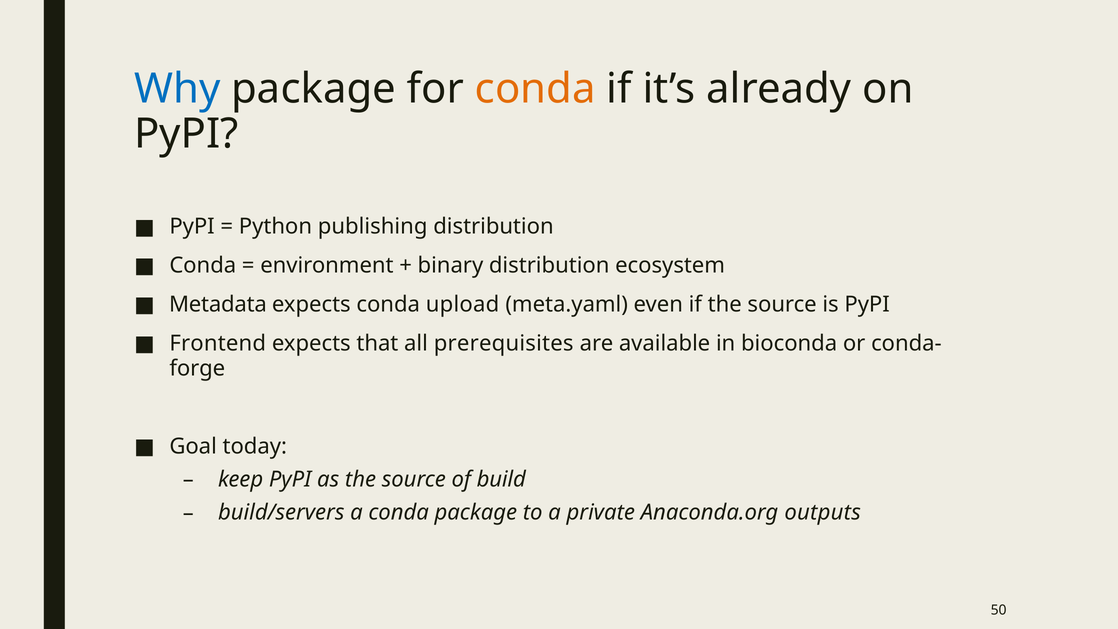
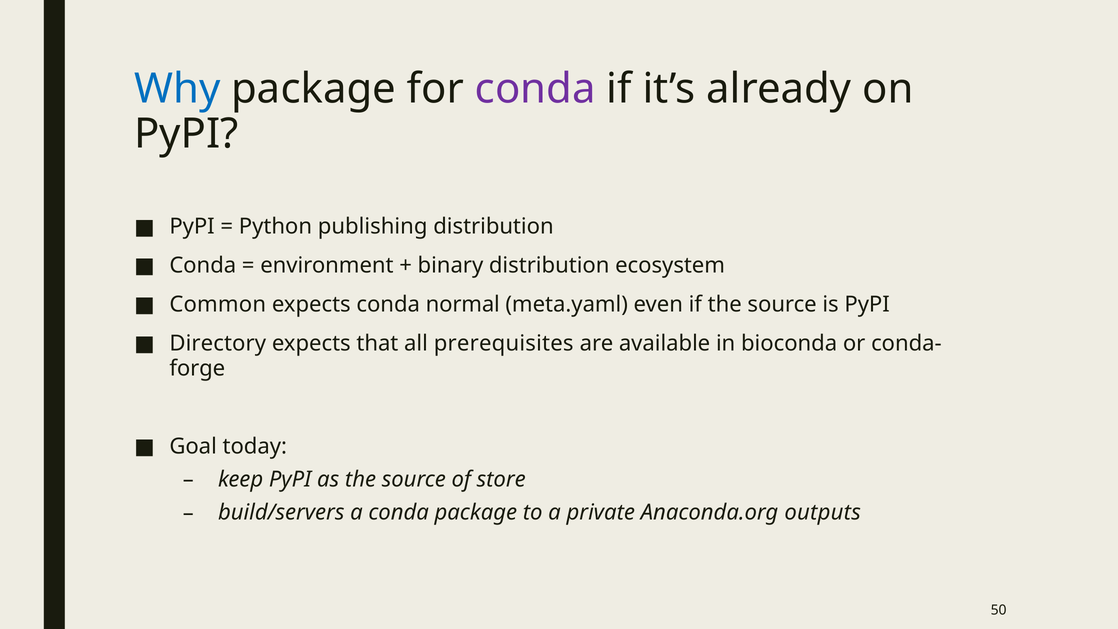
conda colour: orange -> purple (535, 89)
Metadata: Metadata -> Common (218, 304)
upload: upload -> normal (463, 304)
Frontend: Frontend -> Directory (218, 343)
build: build -> store (501, 479)
